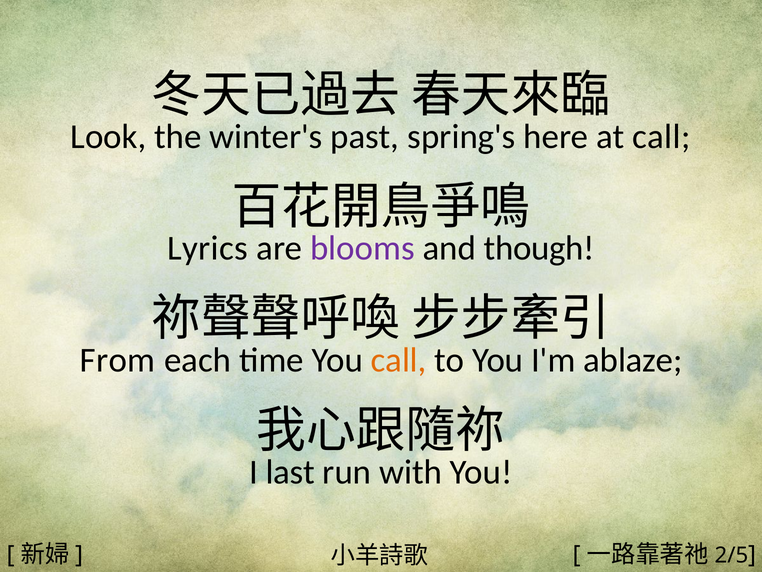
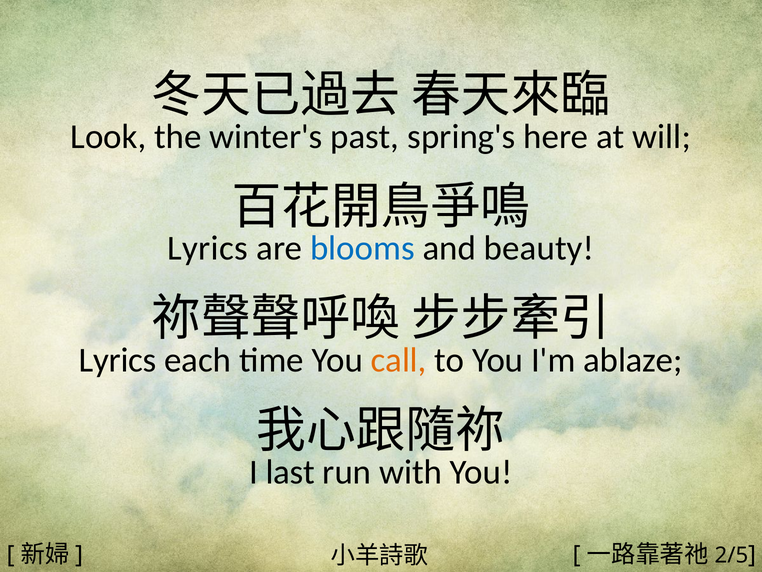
at call: call -> will (661, 136)
blooms colour: purple -> blue (362, 248)
though: though -> beauty (539, 248)
From: From -> Lyrics (118, 360)
